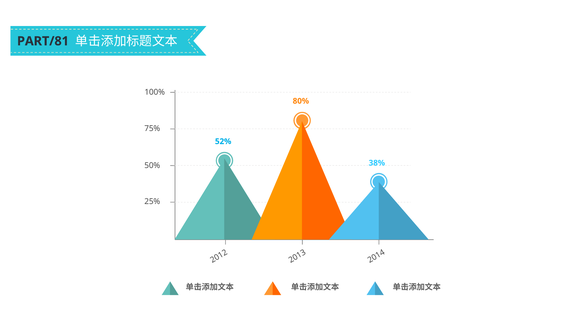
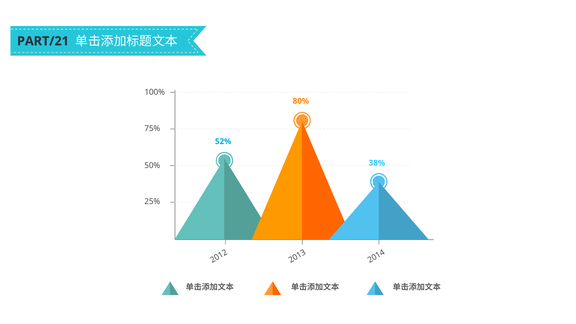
PART/81: PART/81 -> PART/21 (43, 41)
